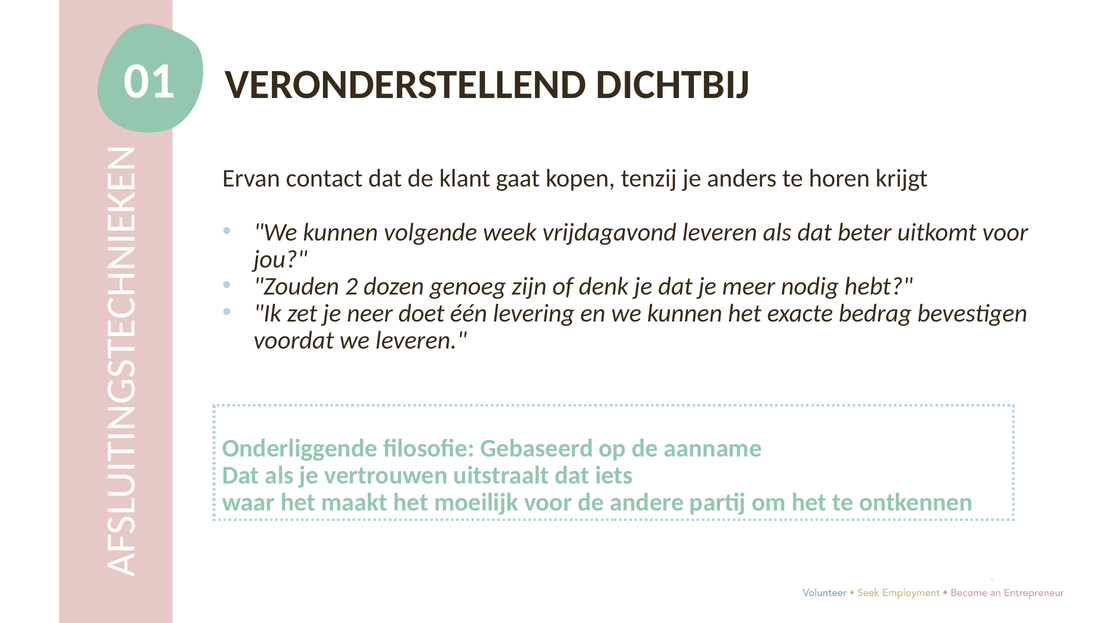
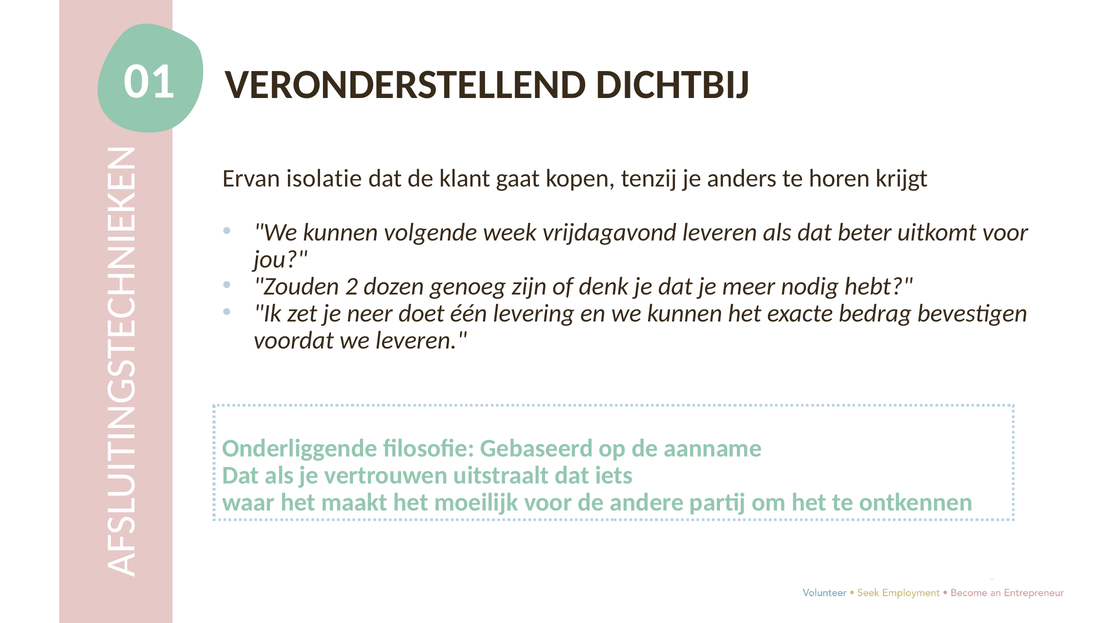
contact: contact -> isolatie (324, 178)
